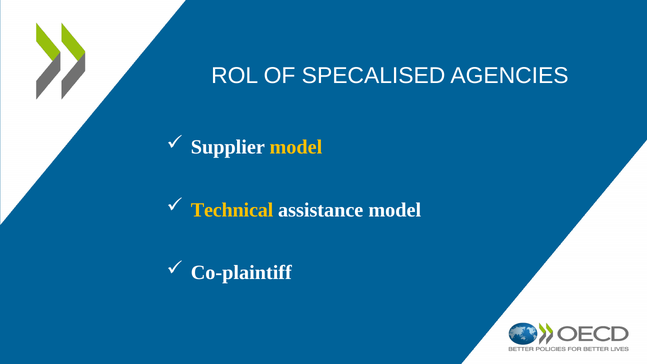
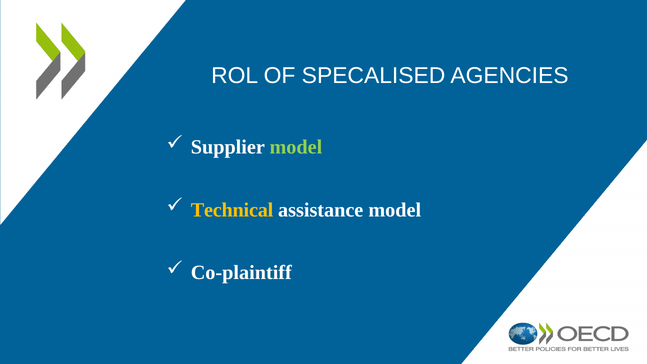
model colour: yellow -> light green (296, 147)
